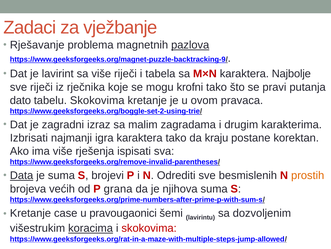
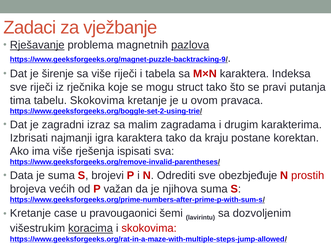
Rješavanje underline: none -> present (37, 45)
lavirint: lavirint -> širenje (58, 74)
Najbolje: Najbolje -> Indeksa (291, 74)
krofni: krofni -> struct (190, 87)
dato: dato -> tima (20, 100)
Data underline: present -> none (22, 175)
besmislenih: besmislenih -> obezbjeđuje (248, 175)
prostih colour: orange -> red (308, 175)
grana: grana -> važan (118, 188)
